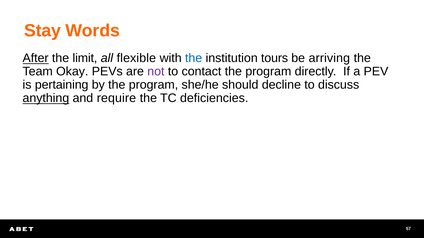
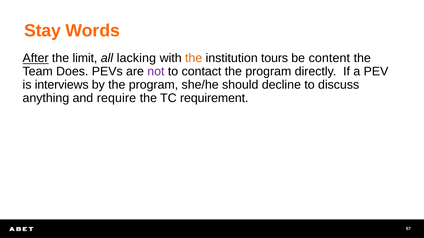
flexible: flexible -> lacking (136, 58)
the colour: blue -> orange (194, 58)
arriving: arriving -> content (329, 58)
Okay: Okay -> Does (72, 72)
pertaining: pertaining -> interviews (62, 85)
anything underline: present -> none (46, 98)
deficiencies: deficiencies -> requirement (214, 98)
